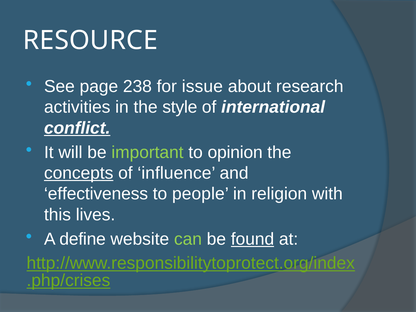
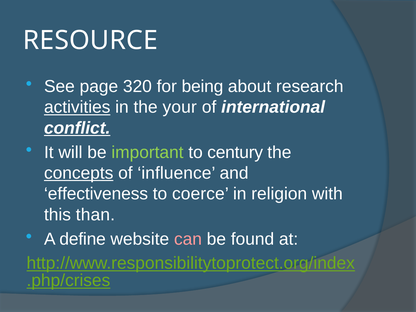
238: 238 -> 320 (137, 86)
issue: issue -> being (202, 86)
activities underline: none -> present (77, 107)
style: style -> your (180, 107)
opinion: opinion -> century (235, 152)
people: people -> coerce (200, 194)
lives: lives -> than (95, 215)
can colour: light green -> pink (188, 239)
found underline: present -> none (253, 239)
